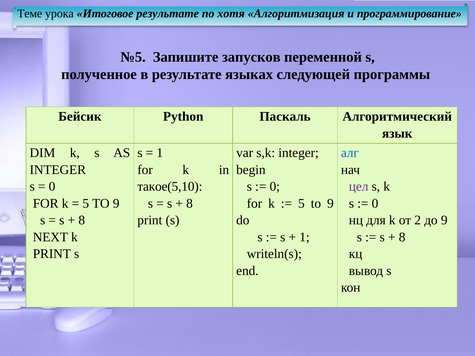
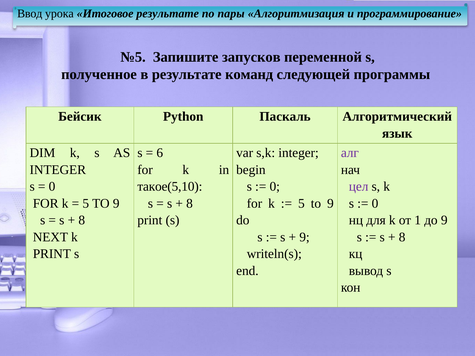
Теме: Теме -> Ввод (30, 14)
хотя: хотя -> пары (231, 14)
языках: языках -> команд (249, 74)
1: 1 -> 6 (160, 153)
алг colour: blue -> purple (350, 153)
2: 2 -> 1 (418, 220)
1: 1 -> 9 (304, 237)
